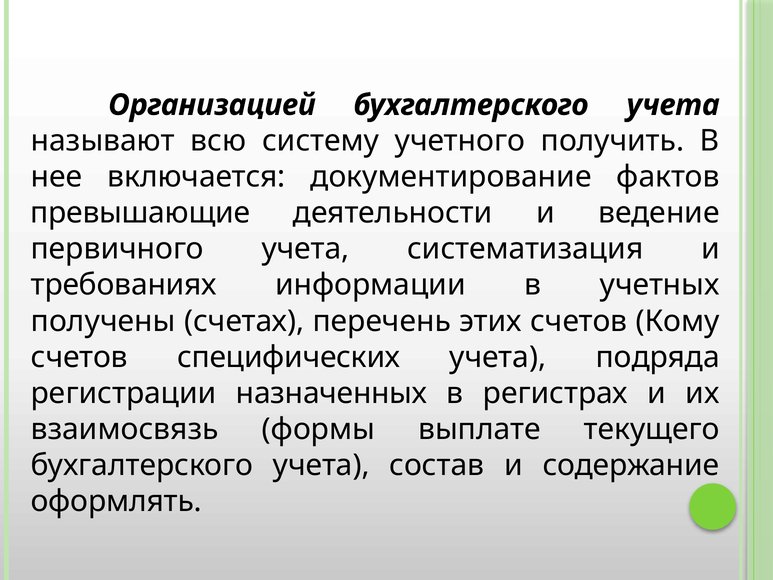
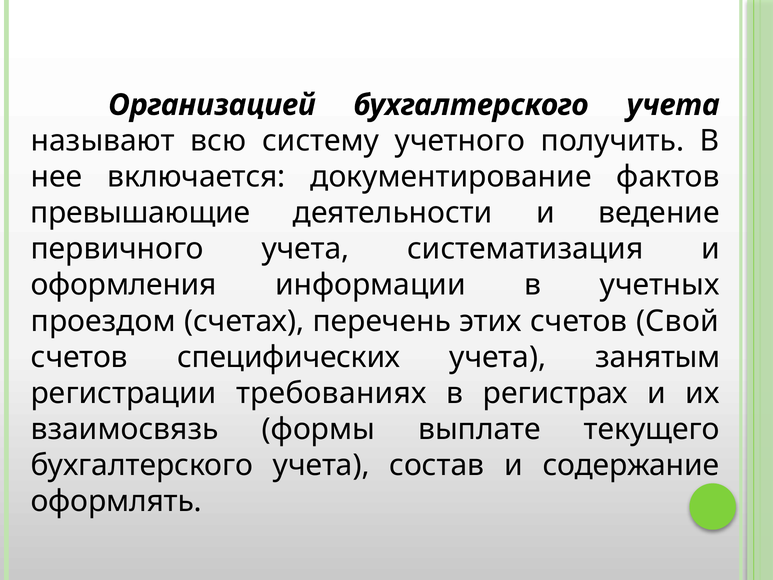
требованиях: требованиях -> оформления (124, 285)
получены: получены -> проездом (103, 321)
Кому: Кому -> Свой (678, 321)
подряда: подряда -> занятым (658, 357)
назначенных: назначенных -> требованиях (331, 393)
